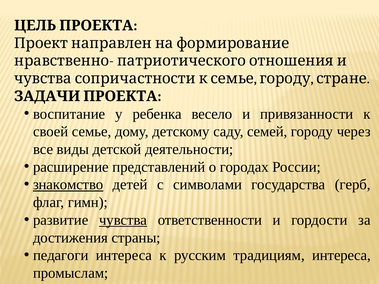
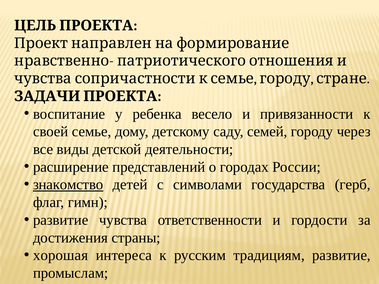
чувства underline: present -> none (123, 220)
педагоги: педагоги -> хорошая (61, 256)
традициям интереса: интереса -> развитие (341, 256)
